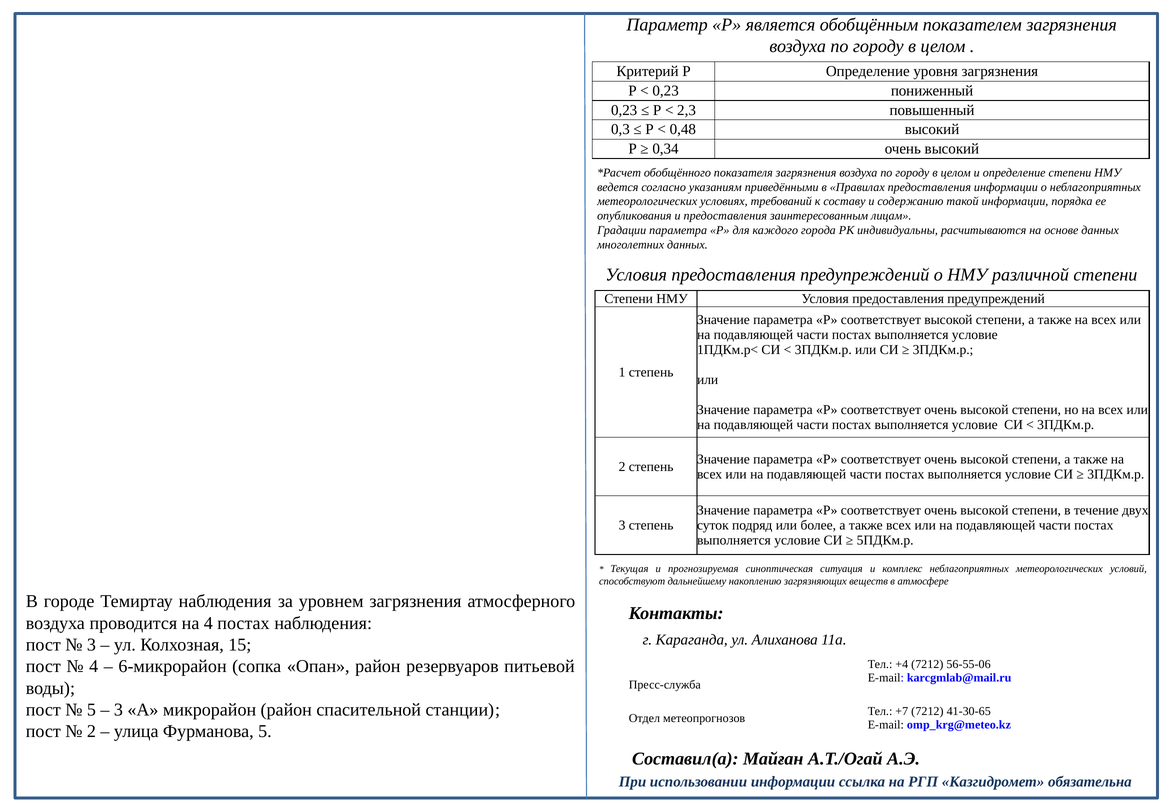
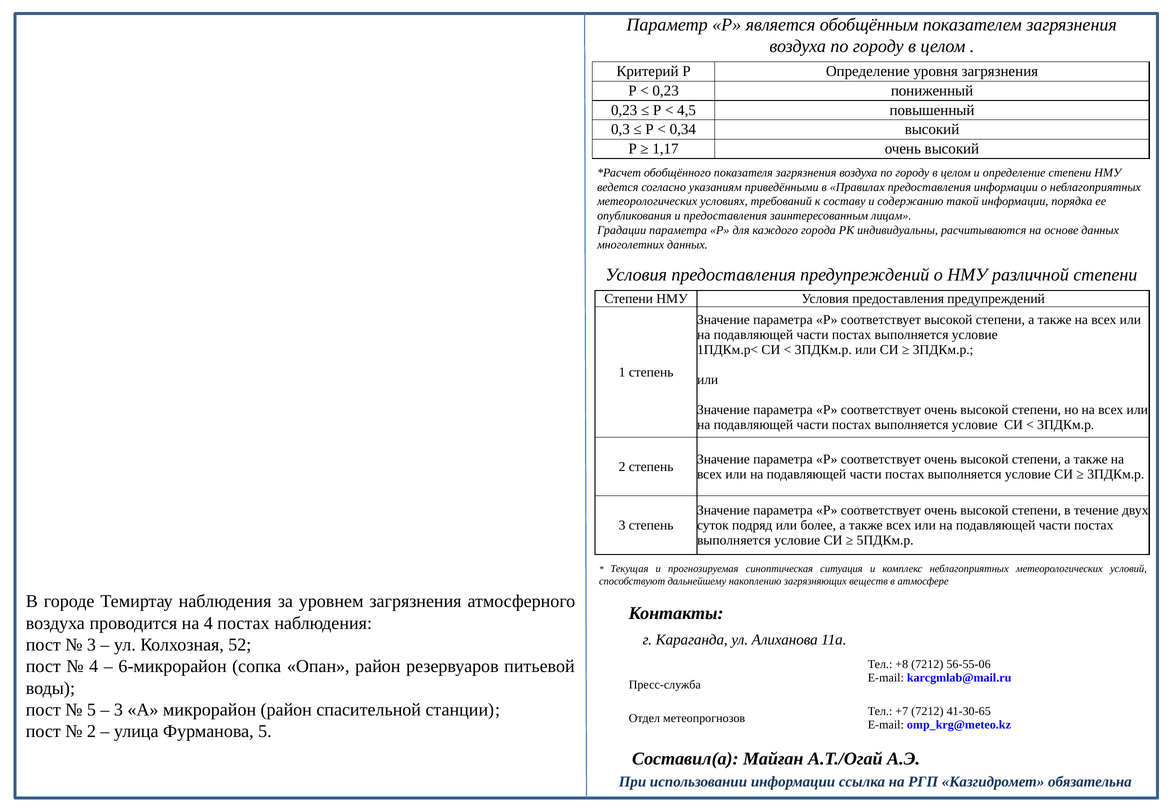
2,3: 2,3 -> 4,5 (687, 110)
0,48: 0,48 -> 0,34 (683, 129)
0,34: 0,34 -> 1,17 (665, 149)
15: 15 -> 52 (240, 645)
+4: +4 -> +8 (902, 665)
